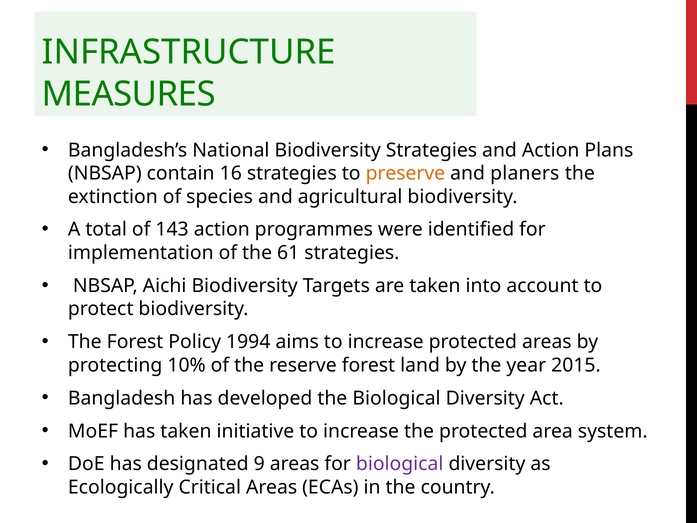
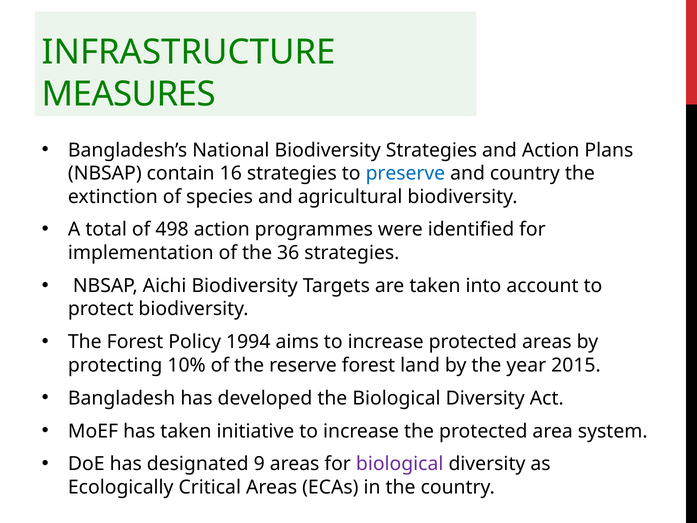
preserve colour: orange -> blue (405, 173)
and planers: planers -> country (525, 173)
143: 143 -> 498 (172, 229)
61: 61 -> 36 (288, 253)
